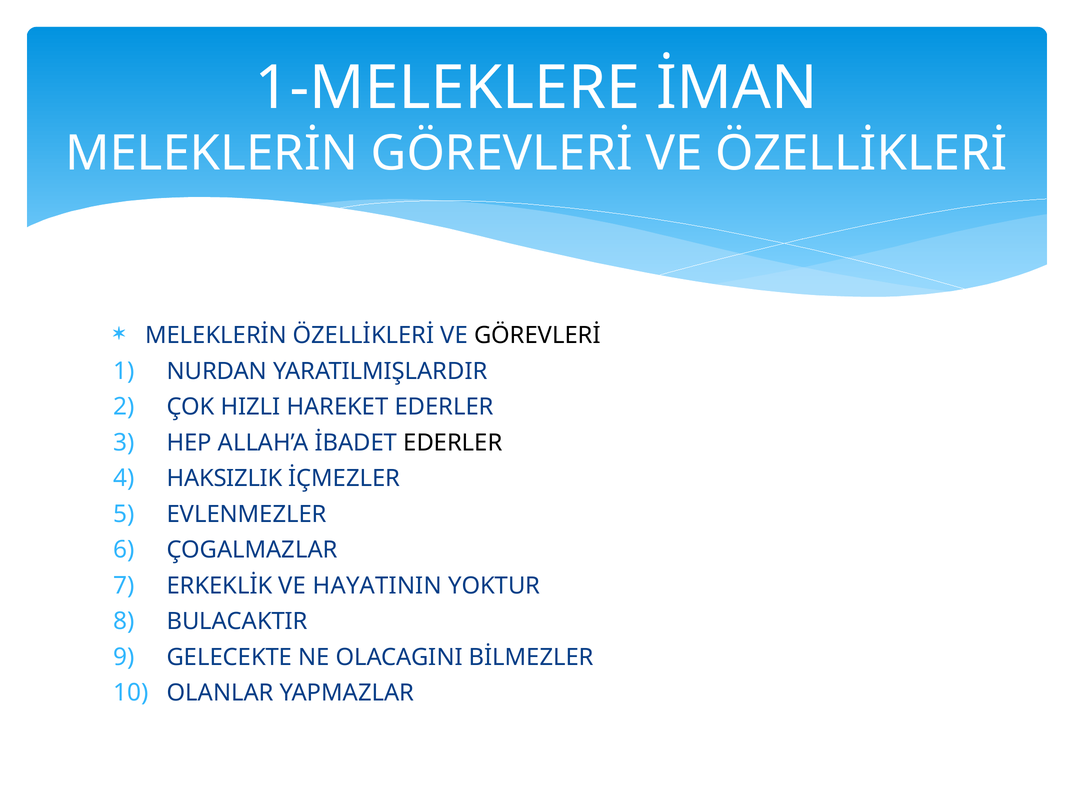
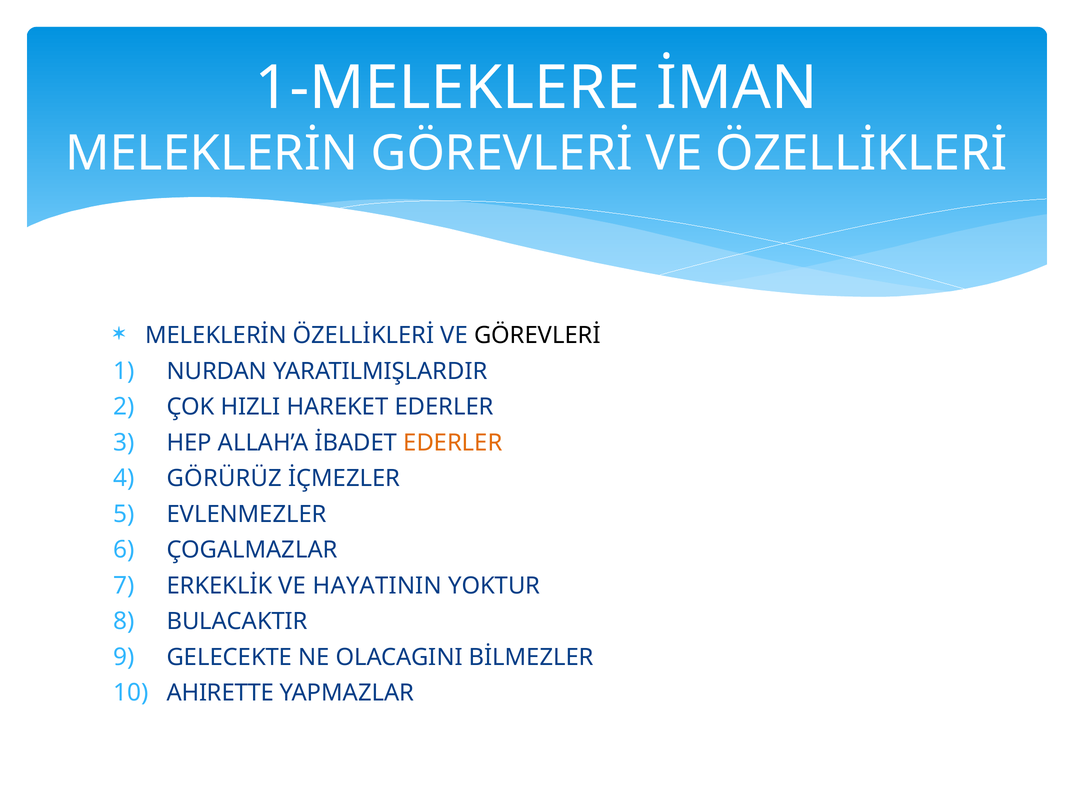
EDERLER colour: black -> orange (453, 443)
HAKSIZLIK: HAKSIZLIK -> GÖRÜRÜZ (224, 478)
OLANLAR: OLANLAR -> AHIRETTE (220, 693)
